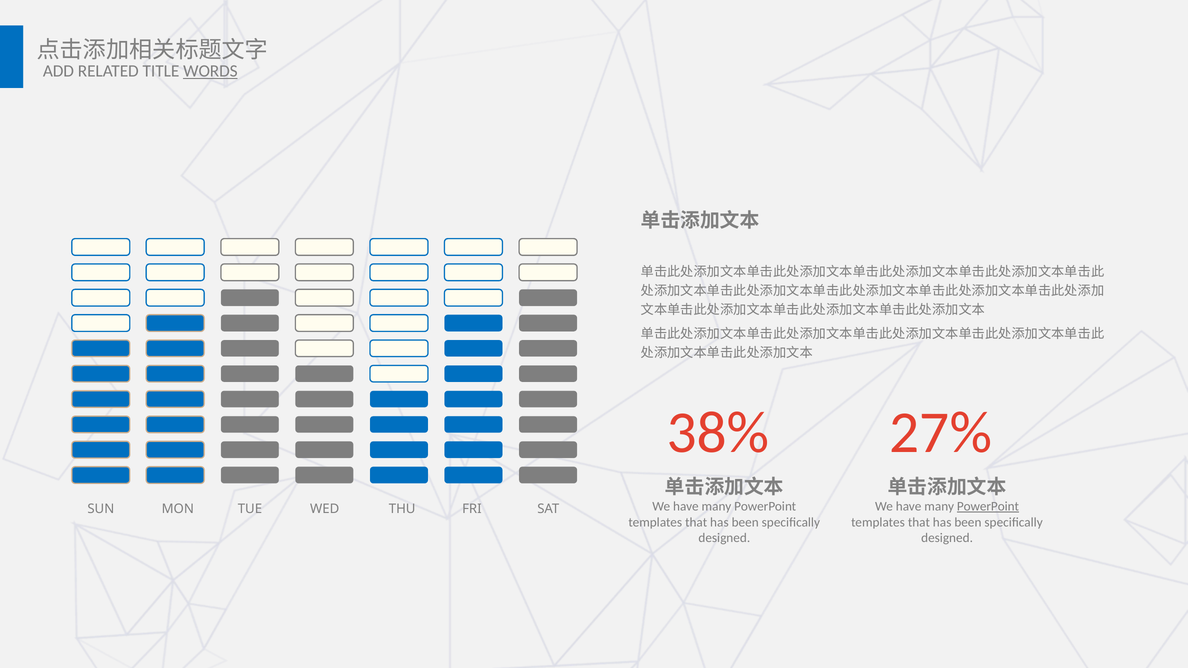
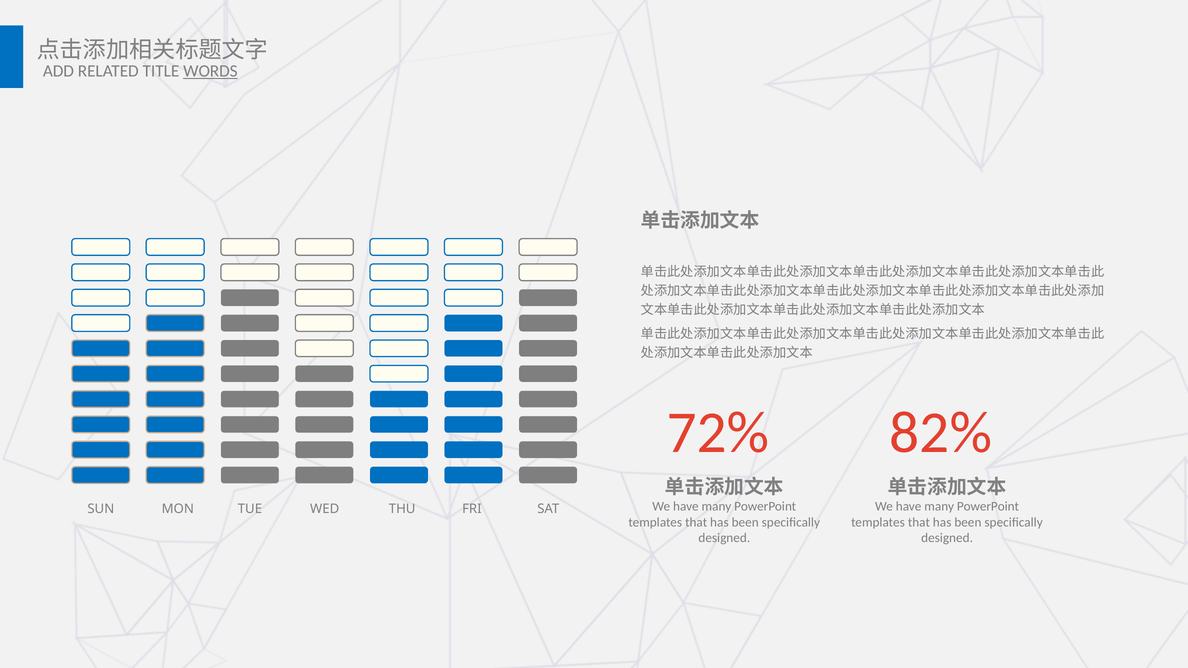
38%: 38% -> 72% (718, 433)
27%: 27% -> 82% (941, 433)
PowerPoint underline: present -> none (988, 507)
